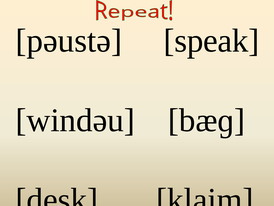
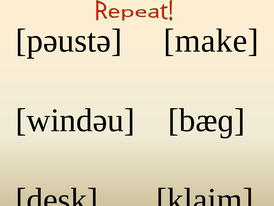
speak: speak -> make (211, 41)
